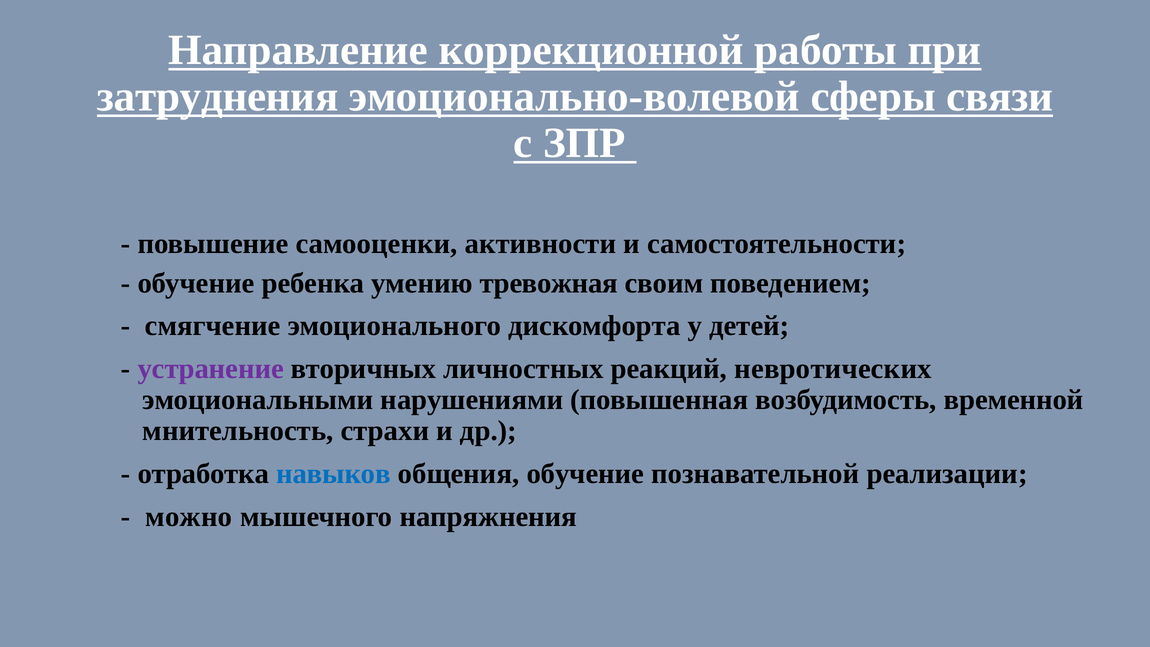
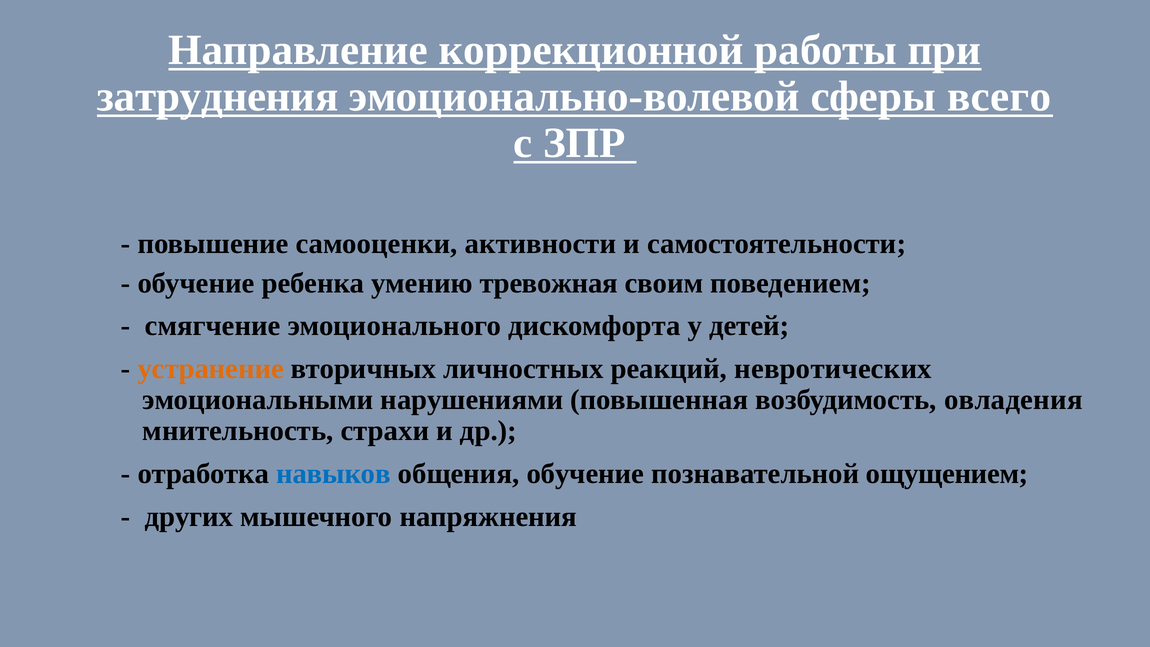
связи: связи -> всего (999, 97)
устранение colour: purple -> orange (211, 369)
временной: временной -> овладения (1013, 400)
реализации: реализации -> ощущением (947, 474)
можно: можно -> других (189, 517)
